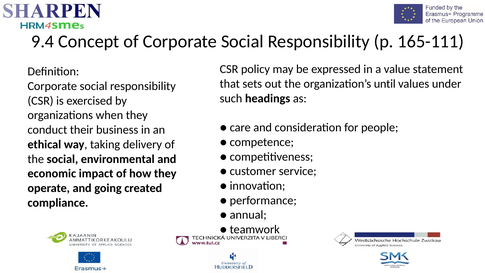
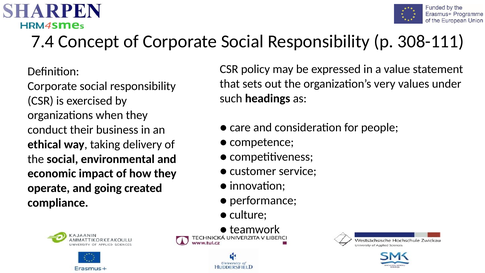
9.4: 9.4 -> 7.4 (43, 41)
165-111: 165-111 -> 308-111 (431, 41)
until: until -> very (385, 84)
annual: annual -> culture (248, 215)
